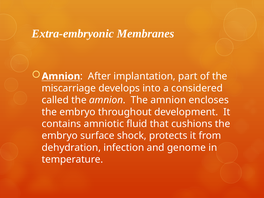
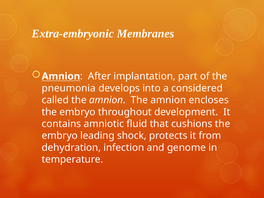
miscarriage: miscarriage -> pneumonia (69, 88)
surface: surface -> leading (97, 136)
